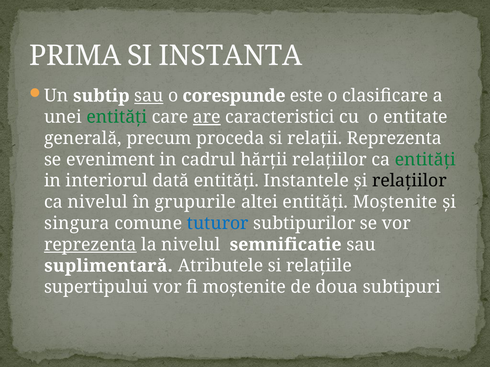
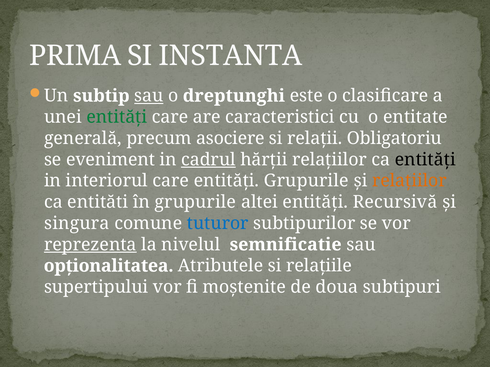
corespunde: corespunde -> dreptunghi (234, 96)
are underline: present -> none (207, 117)
proceda: proceda -> asociere (230, 139)
relaţii Reprezenta: Reprezenta -> Obligatoriu (394, 139)
cadrul underline: none -> present (208, 160)
entităţi colour: green -> black (425, 160)
interiorul dată: dată -> care (171, 181)
entităţi Instantele: Instantele -> Grupurile (306, 181)
relaţiilor colour: black -> orange (409, 181)
ca nivelul: nivelul -> entităti (98, 202)
entităţi Moştenite: Moştenite -> Recursivă (395, 202)
suplimentară: suplimentară -> opţionalitatea (109, 266)
